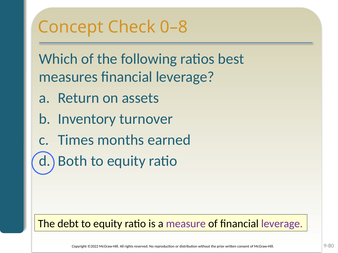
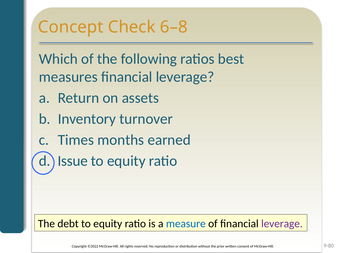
0–8: 0–8 -> 6–8 (174, 27)
Both: Both -> Issue (73, 161)
measure colour: purple -> blue (186, 224)
